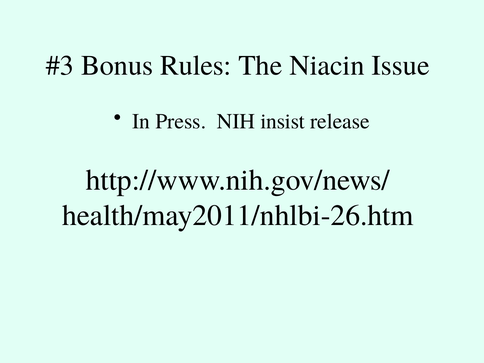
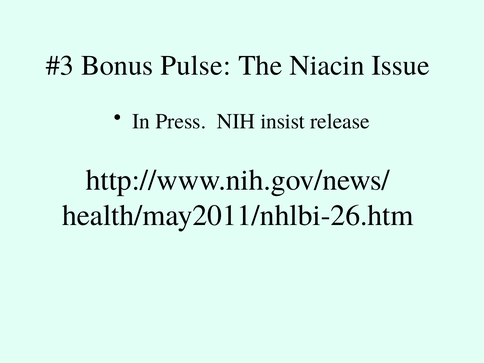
Rules: Rules -> Pulse (196, 66)
